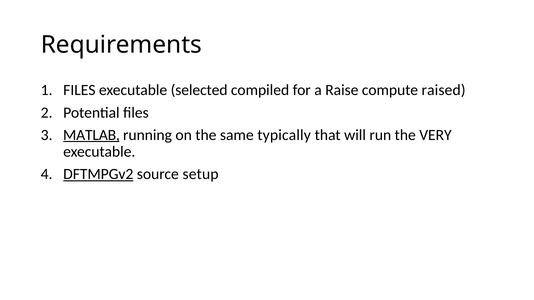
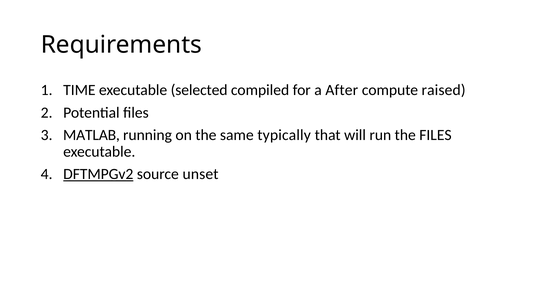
FILES: FILES -> TIME (79, 90)
Raise: Raise -> After (342, 90)
MATLAB underline: present -> none (91, 135)
the VERY: VERY -> FILES (435, 135)
setup: setup -> unset (201, 174)
